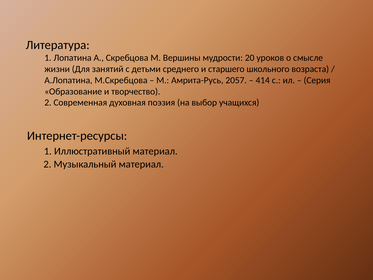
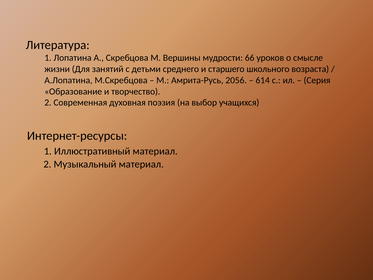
20: 20 -> 66 (250, 58)
2057: 2057 -> 2056 (236, 80)
414: 414 -> 614 (263, 80)
